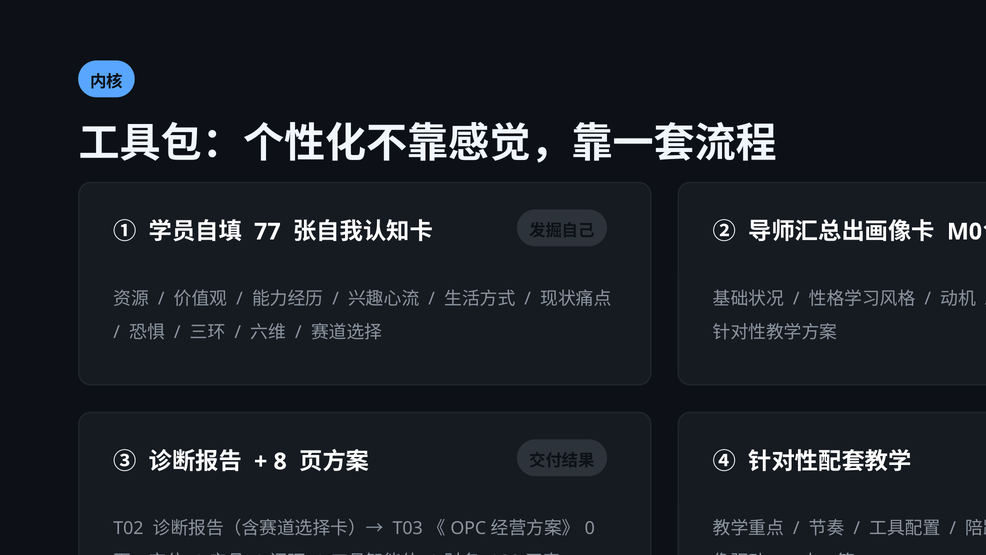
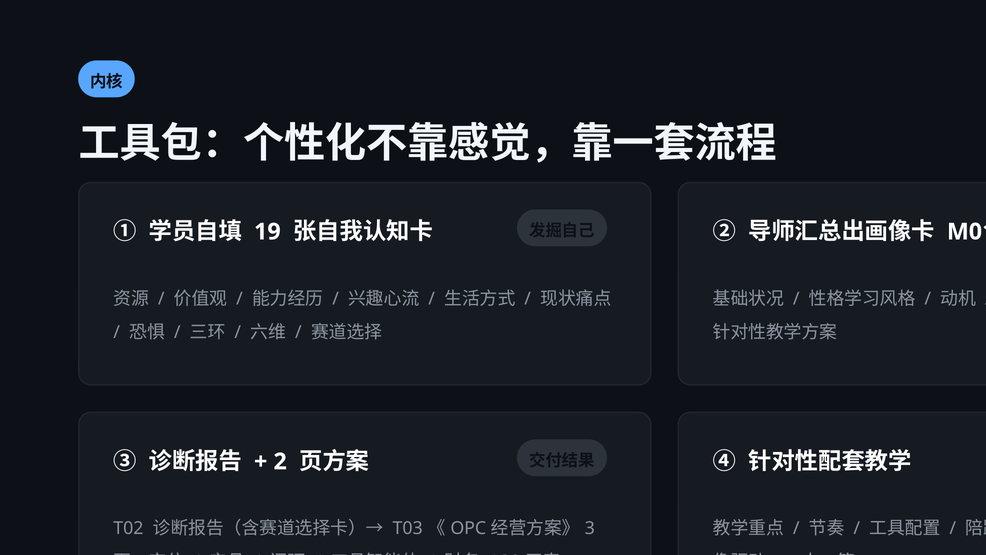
77: 77 -> 19 (267, 232)
8: 8 -> 2 (280, 461)
0: 0 -> 3 (590, 528)
